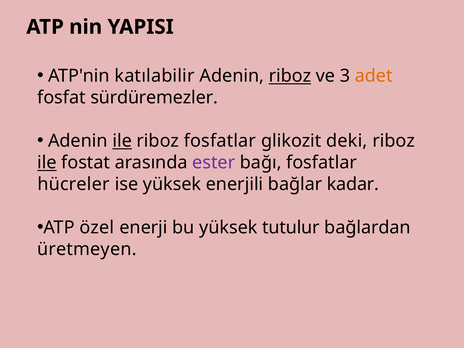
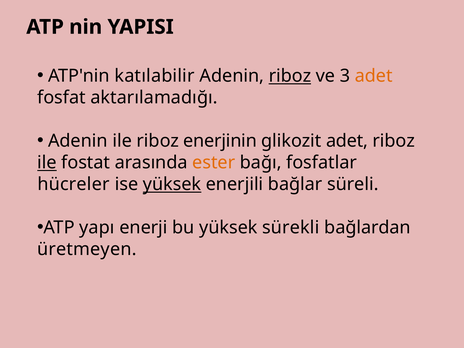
sürdüremezler: sürdüremezler -> aktarılamadığı (154, 98)
ile underline: present -> none (122, 141)
riboz fosfatlar: fosfatlar -> enerjinin (220, 141)
glikozit deki: deki -> adet (347, 141)
ester colour: purple -> orange (214, 163)
yüksek underline: none -> present (172, 184)
kadar: kadar -> süreli (353, 184)
özel: özel -> yapı (97, 228)
tutulur: tutulur -> sürekli (291, 228)
